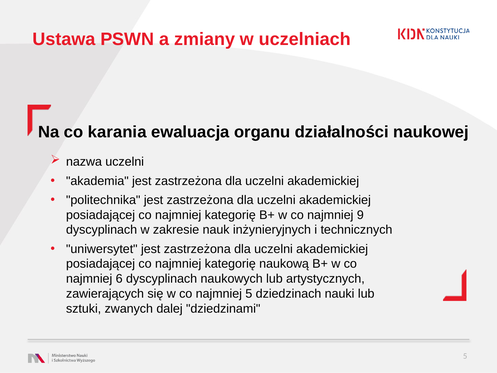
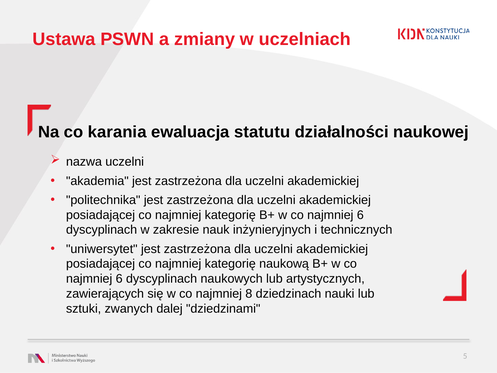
organu: organu -> statutu (262, 132)
9: 9 -> 6 (360, 215)
najmniej 5: 5 -> 8 (249, 293)
